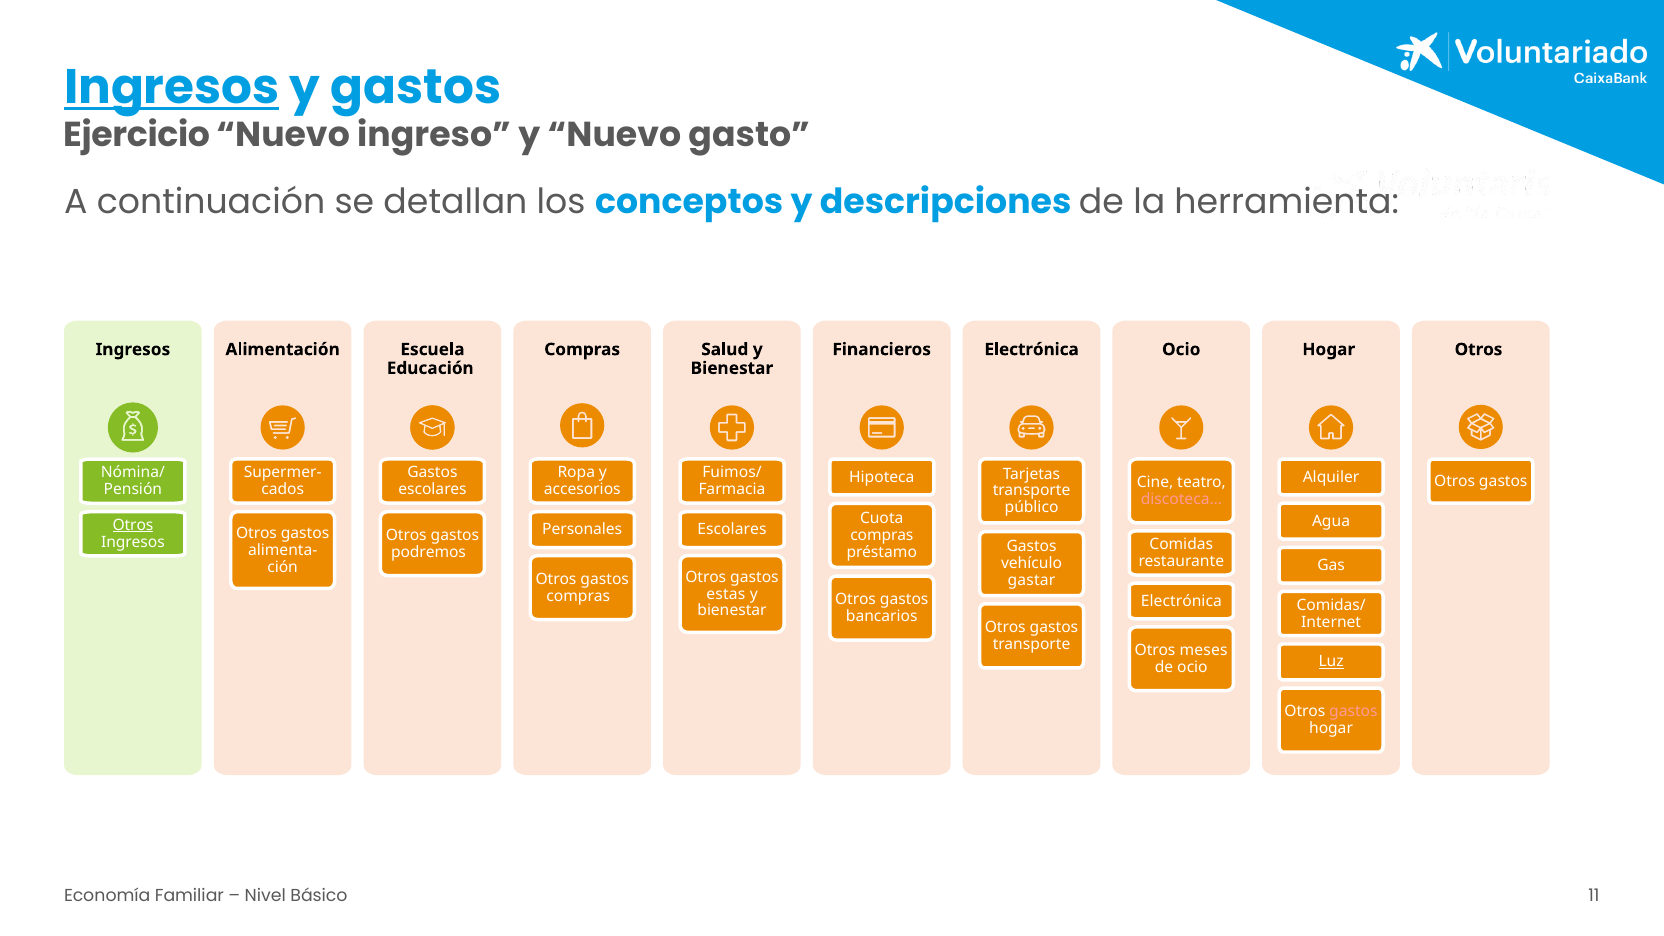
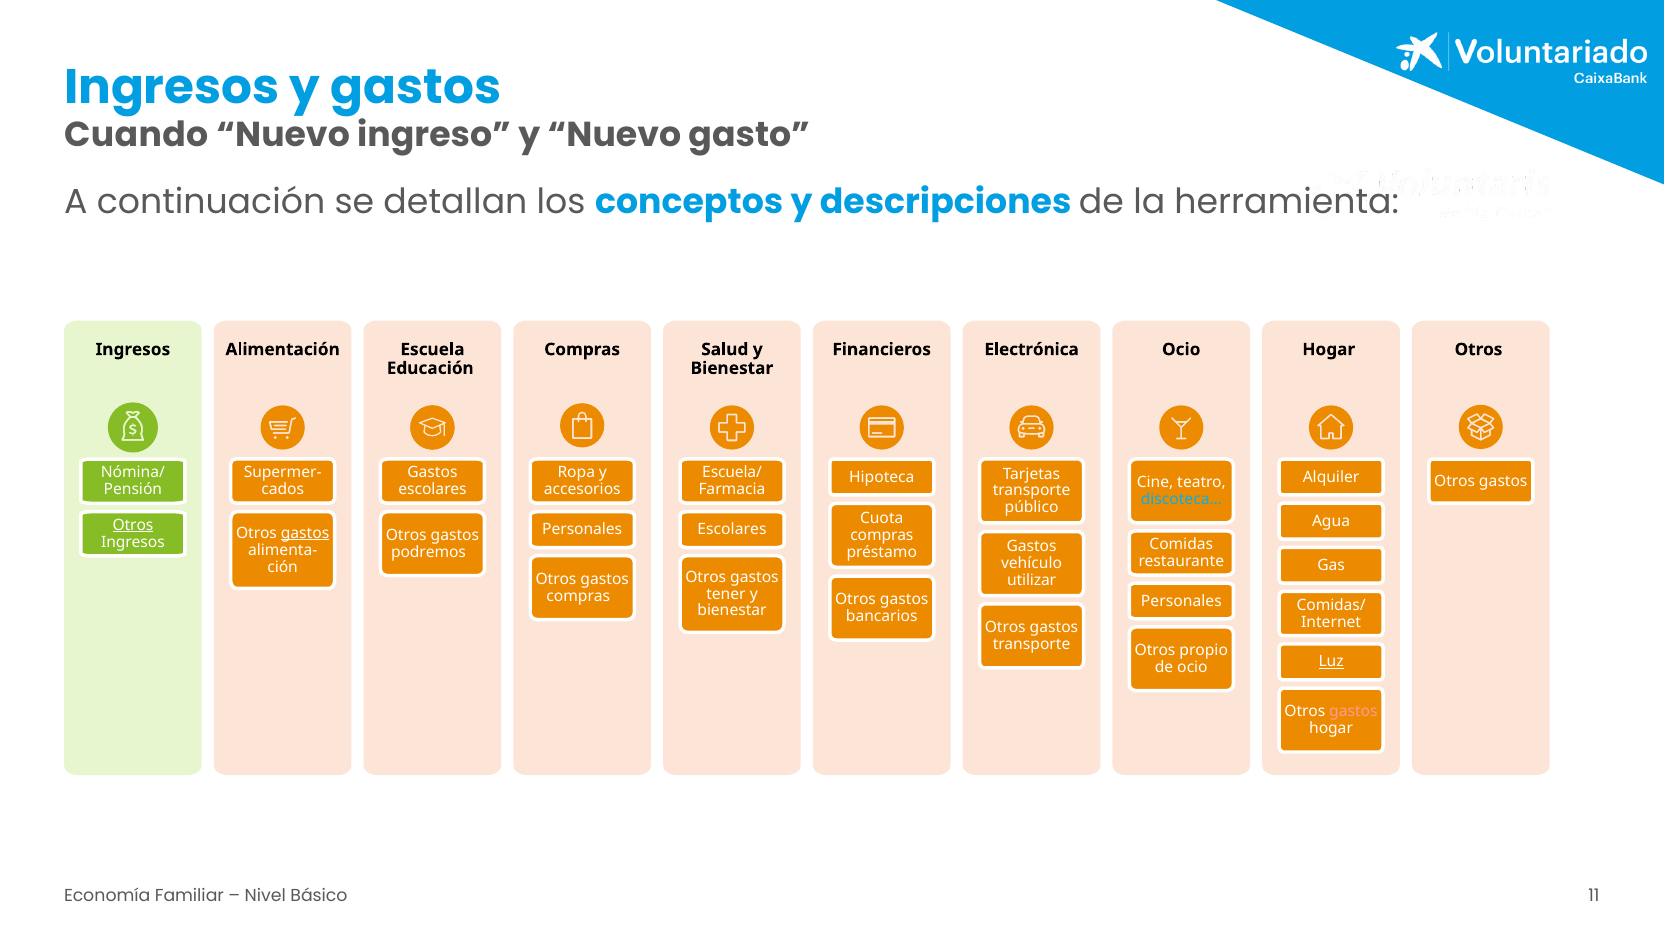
Ingresos underline: present -> none (172, 87)
Ejercicio: Ejercicio -> Cuando (136, 135)
Fuimos/: Fuimos/ -> Escuela/ (732, 473)
discoteca… colour: pink -> light blue (1181, 499)
gastos underline: none -> present (305, 533)
gastar: gastar -> utilizar (1032, 580)
estas: estas -> tener (726, 594)
Electrónica: Electrónica -> Personales (1181, 601)
meses: meses -> propio (1204, 650)
